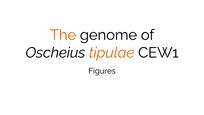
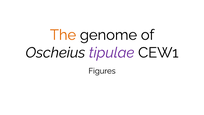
tipulae colour: orange -> purple (112, 53)
